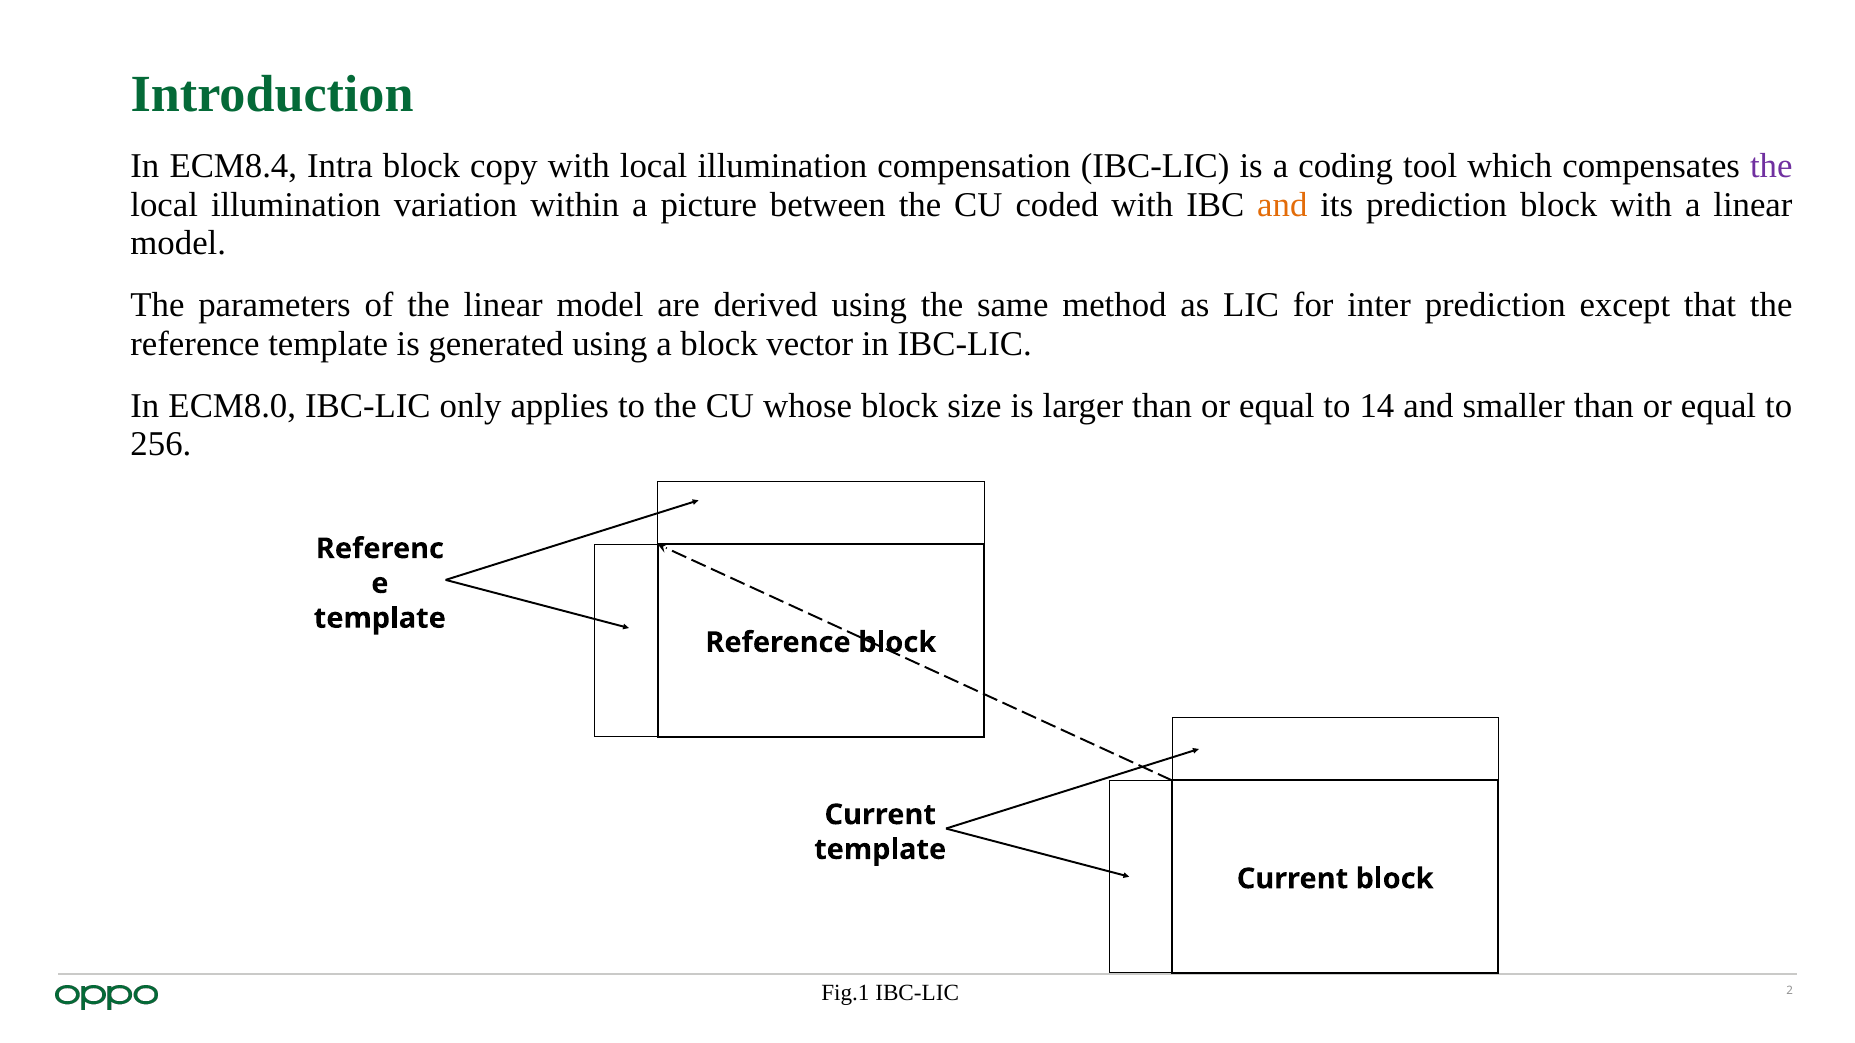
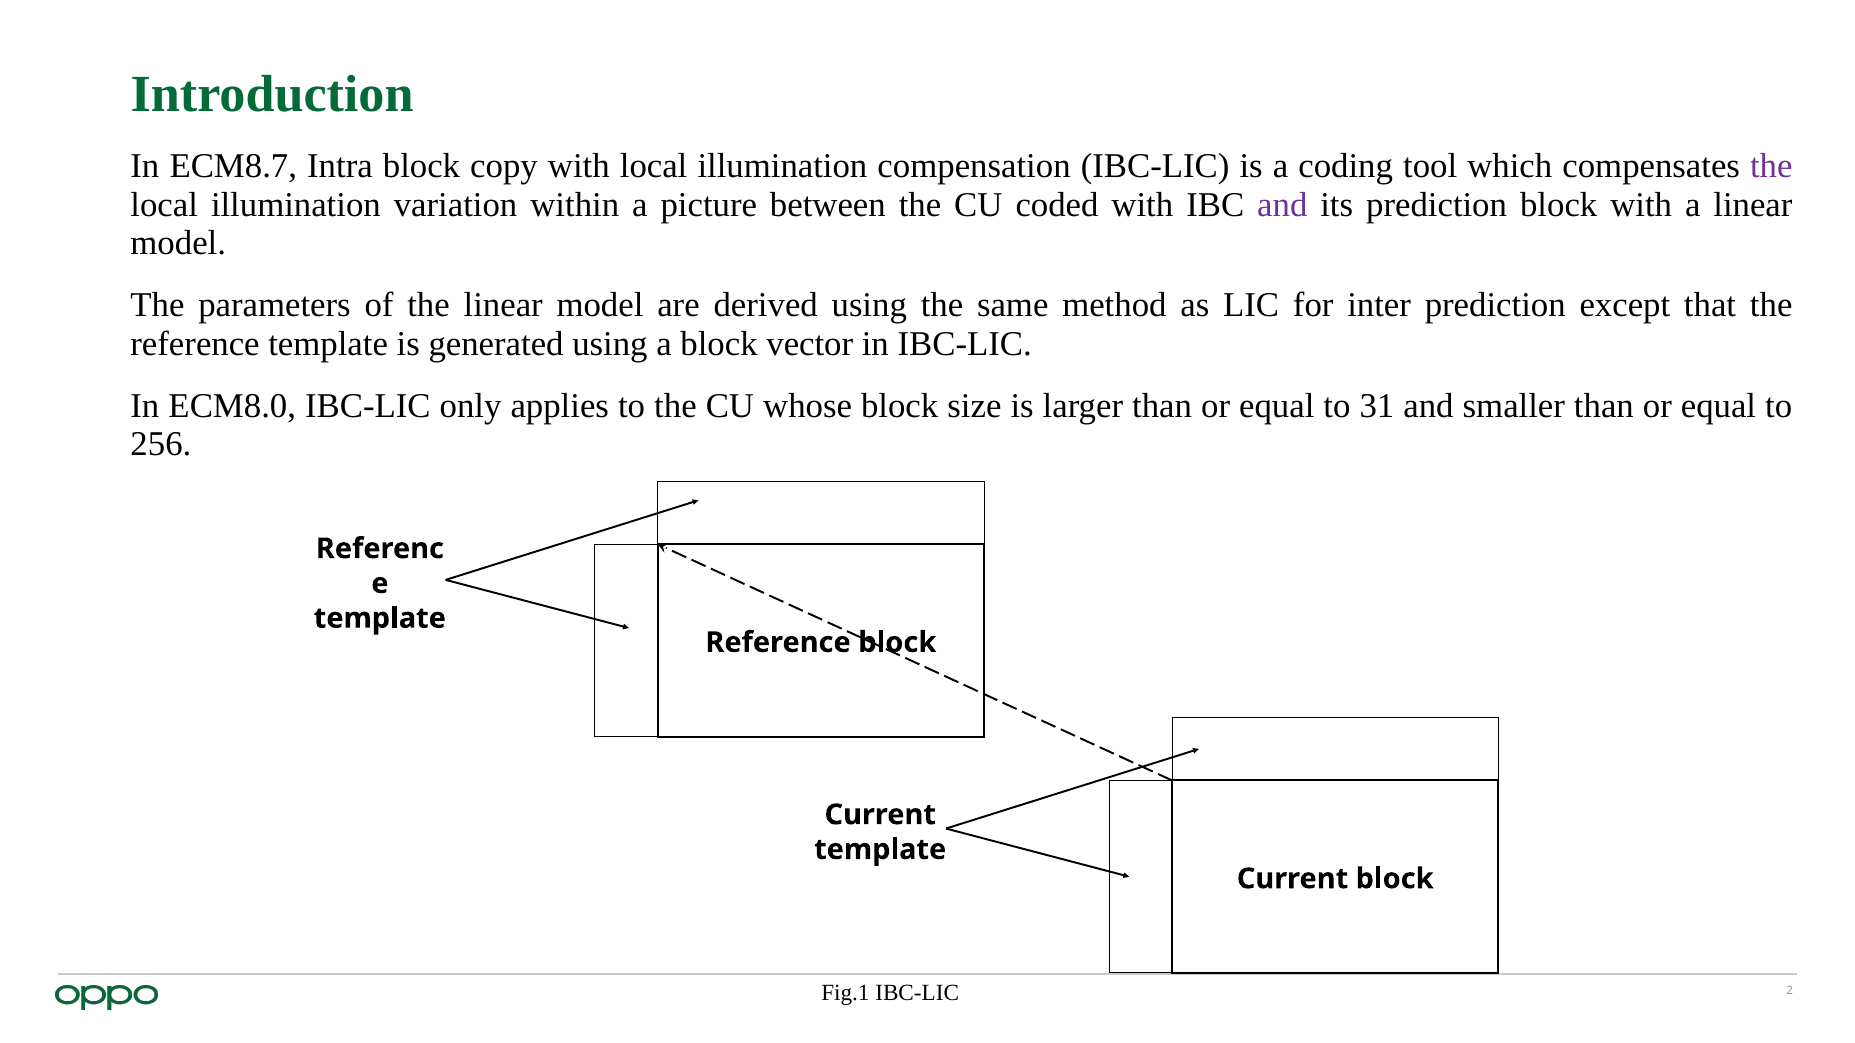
ECM8.4: ECM8.4 -> ECM8.7 (233, 166)
and colour: orange -> purple (1282, 205)
14: 14 -> 31 (1377, 406)
